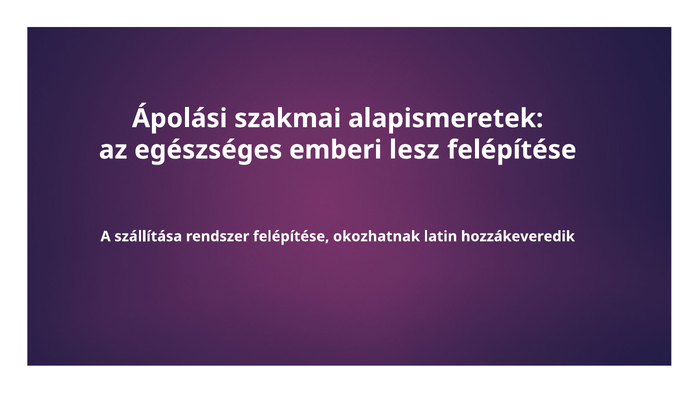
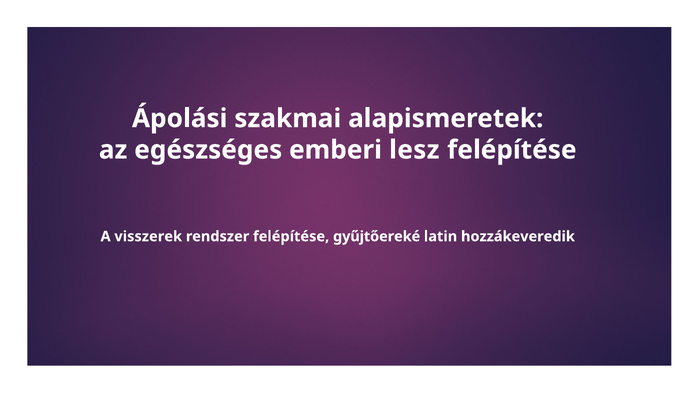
szállítása: szállítása -> visszerek (148, 237)
okozhatnak: okozhatnak -> gyűjtőereké (377, 237)
